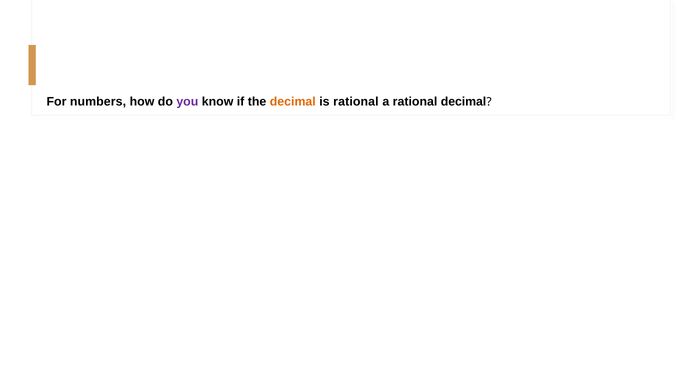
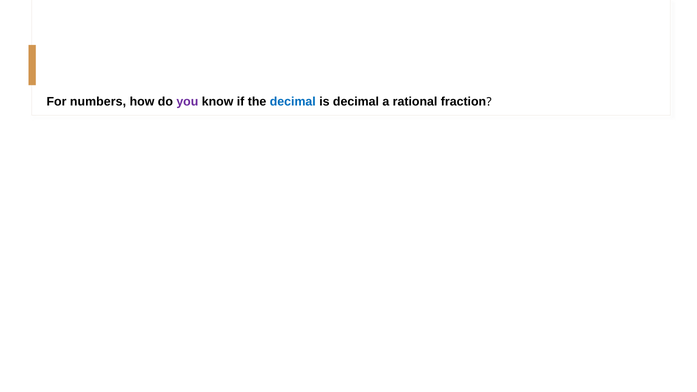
decimal colour: orange -> blue (293, 102)
is rational: rational -> decimal (356, 102)
rational decimal: decimal -> fraction (463, 102)
